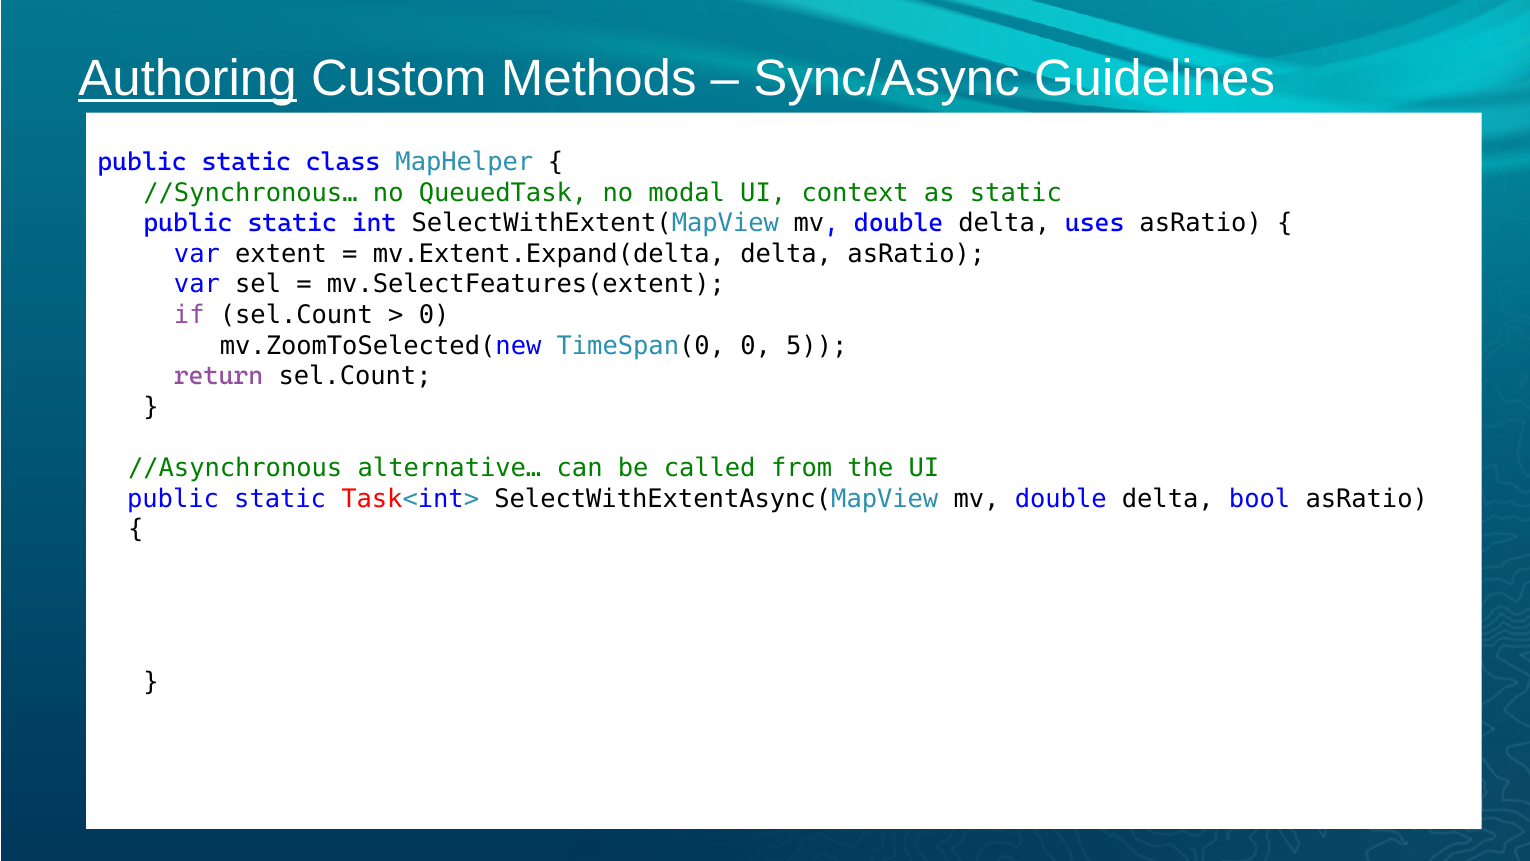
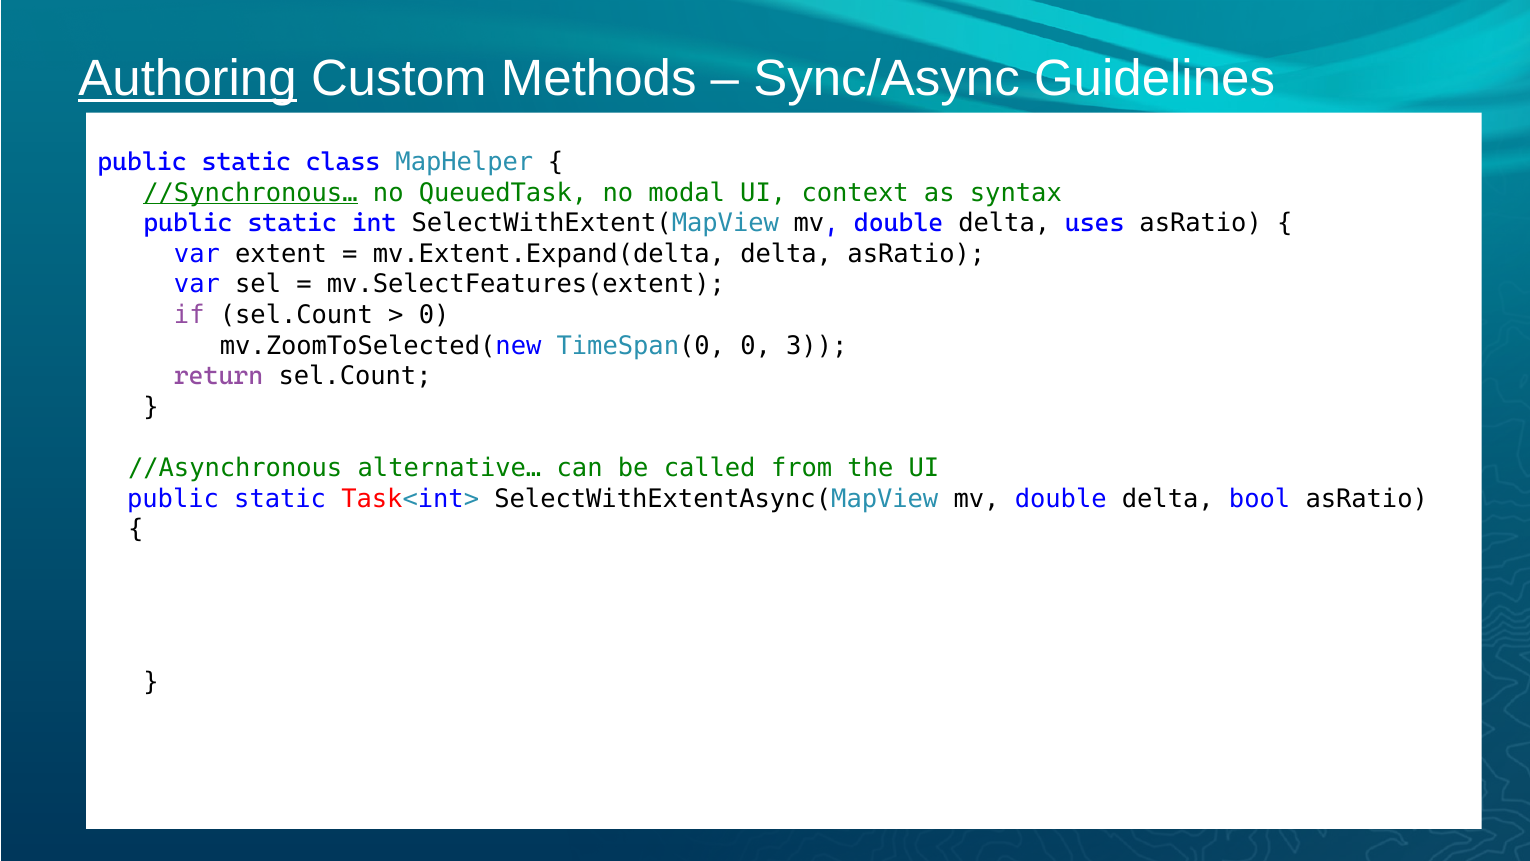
//Synchronous… underline: none -> present (251, 193)
as static: static -> syntax (1016, 193)
5: 5 -> 3 (817, 346)
